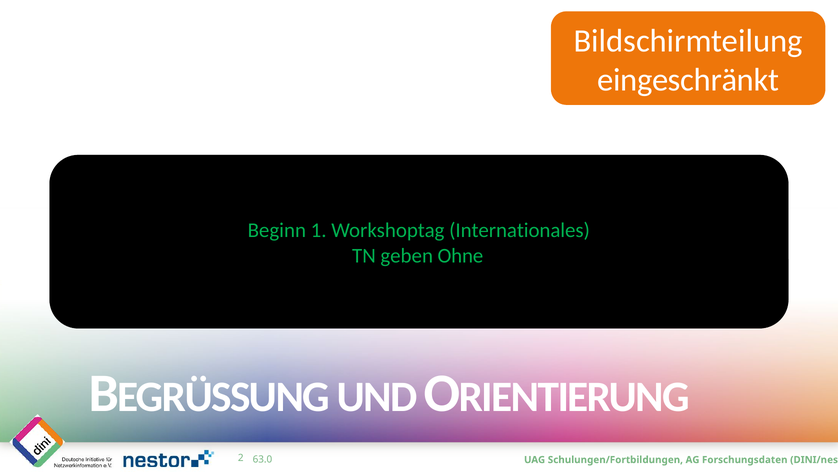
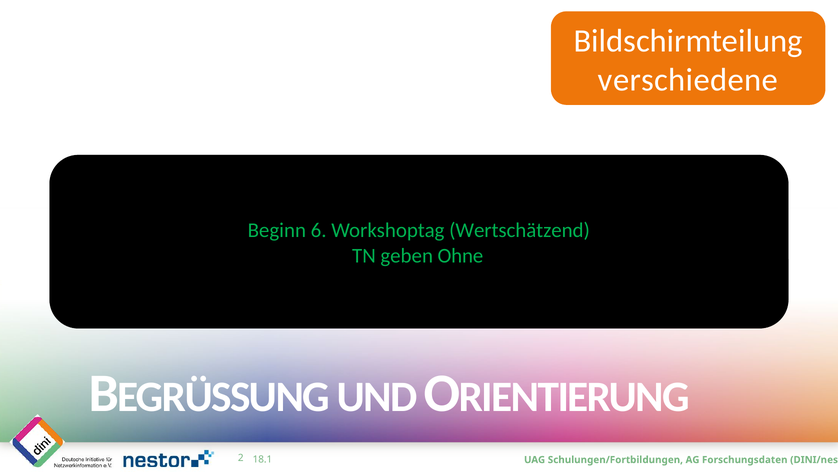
eingeschränkt: eingeschränkt -> verschiedene (688, 80)
1: 1 -> 6 (319, 230)
Internationales: Internationales -> Wertschätzend (520, 230)
63.0: 63.0 -> 18.1 (262, 459)
